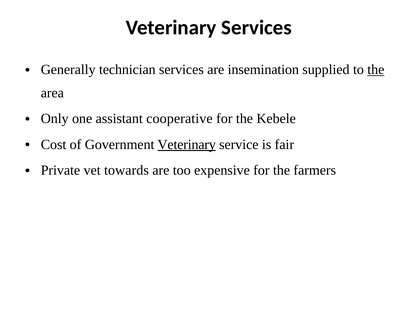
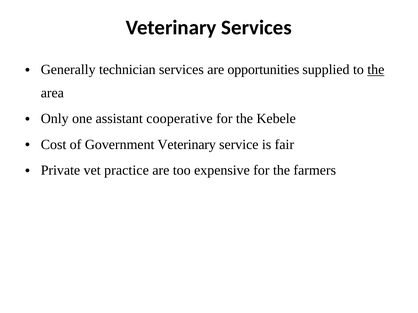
insemination: insemination -> opportunities (263, 70)
Veterinary underline: present -> none (187, 145)
towards: towards -> practice (126, 171)
